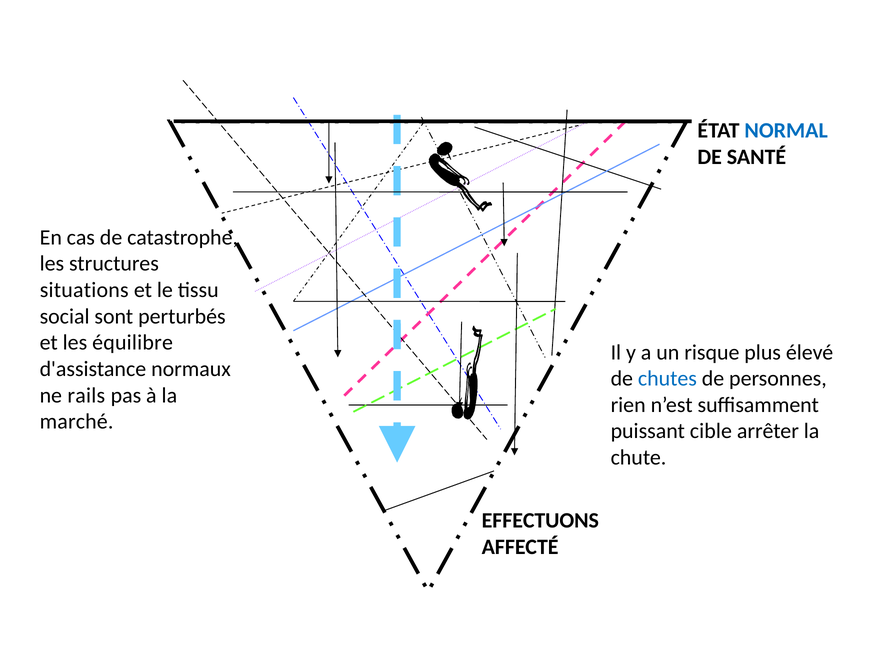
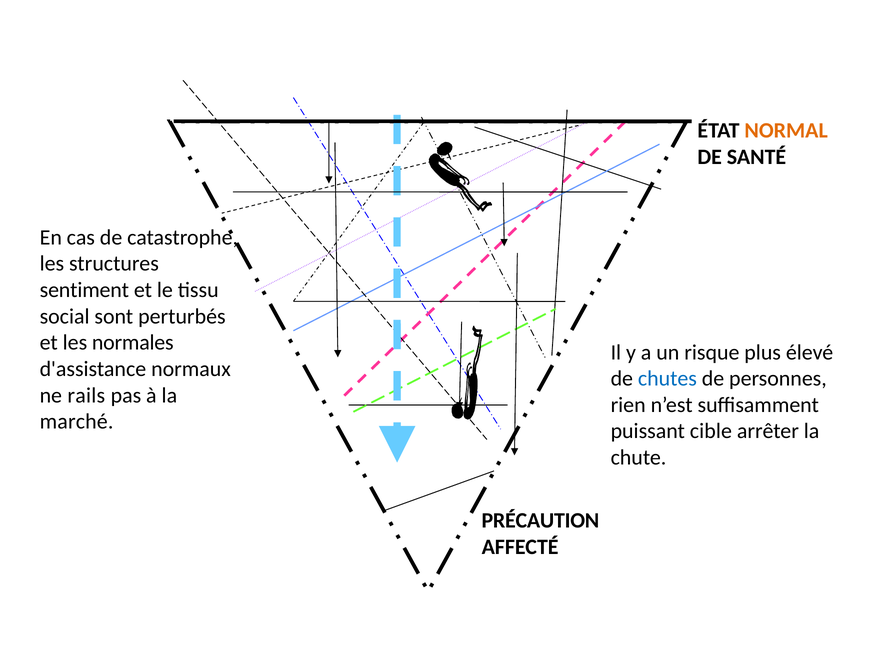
NORMAL colour: blue -> orange (786, 131)
situations: situations -> sentiment (84, 290)
équilibre: équilibre -> normales (133, 343)
EFFECTUONS: EFFECTUONS -> PRÉCAUTION (540, 521)
